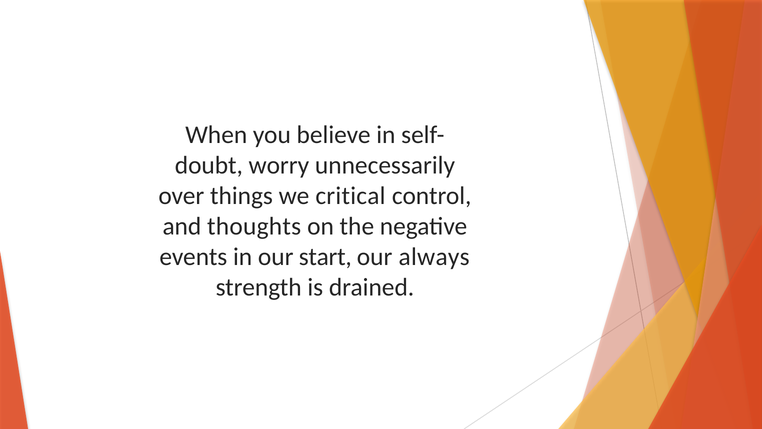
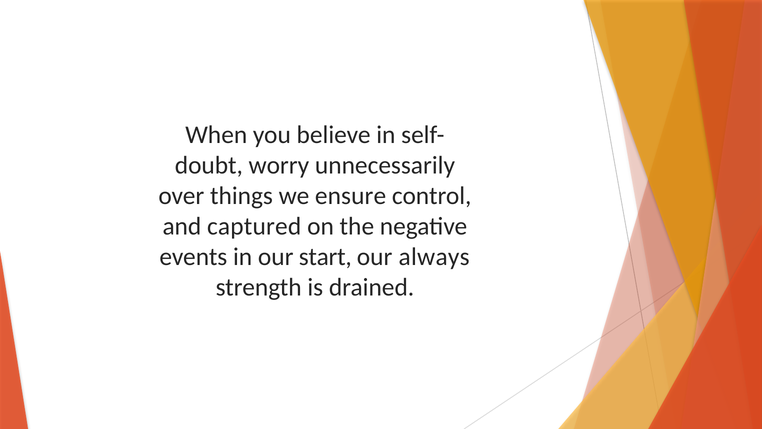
critical: critical -> ensure (351, 196)
thoughts: thoughts -> captured (254, 226)
